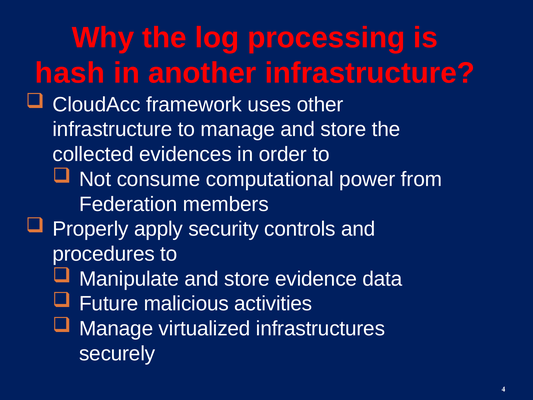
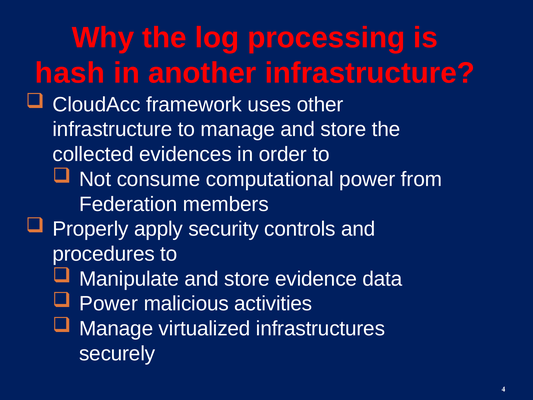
Future: Future -> Power (109, 304)
